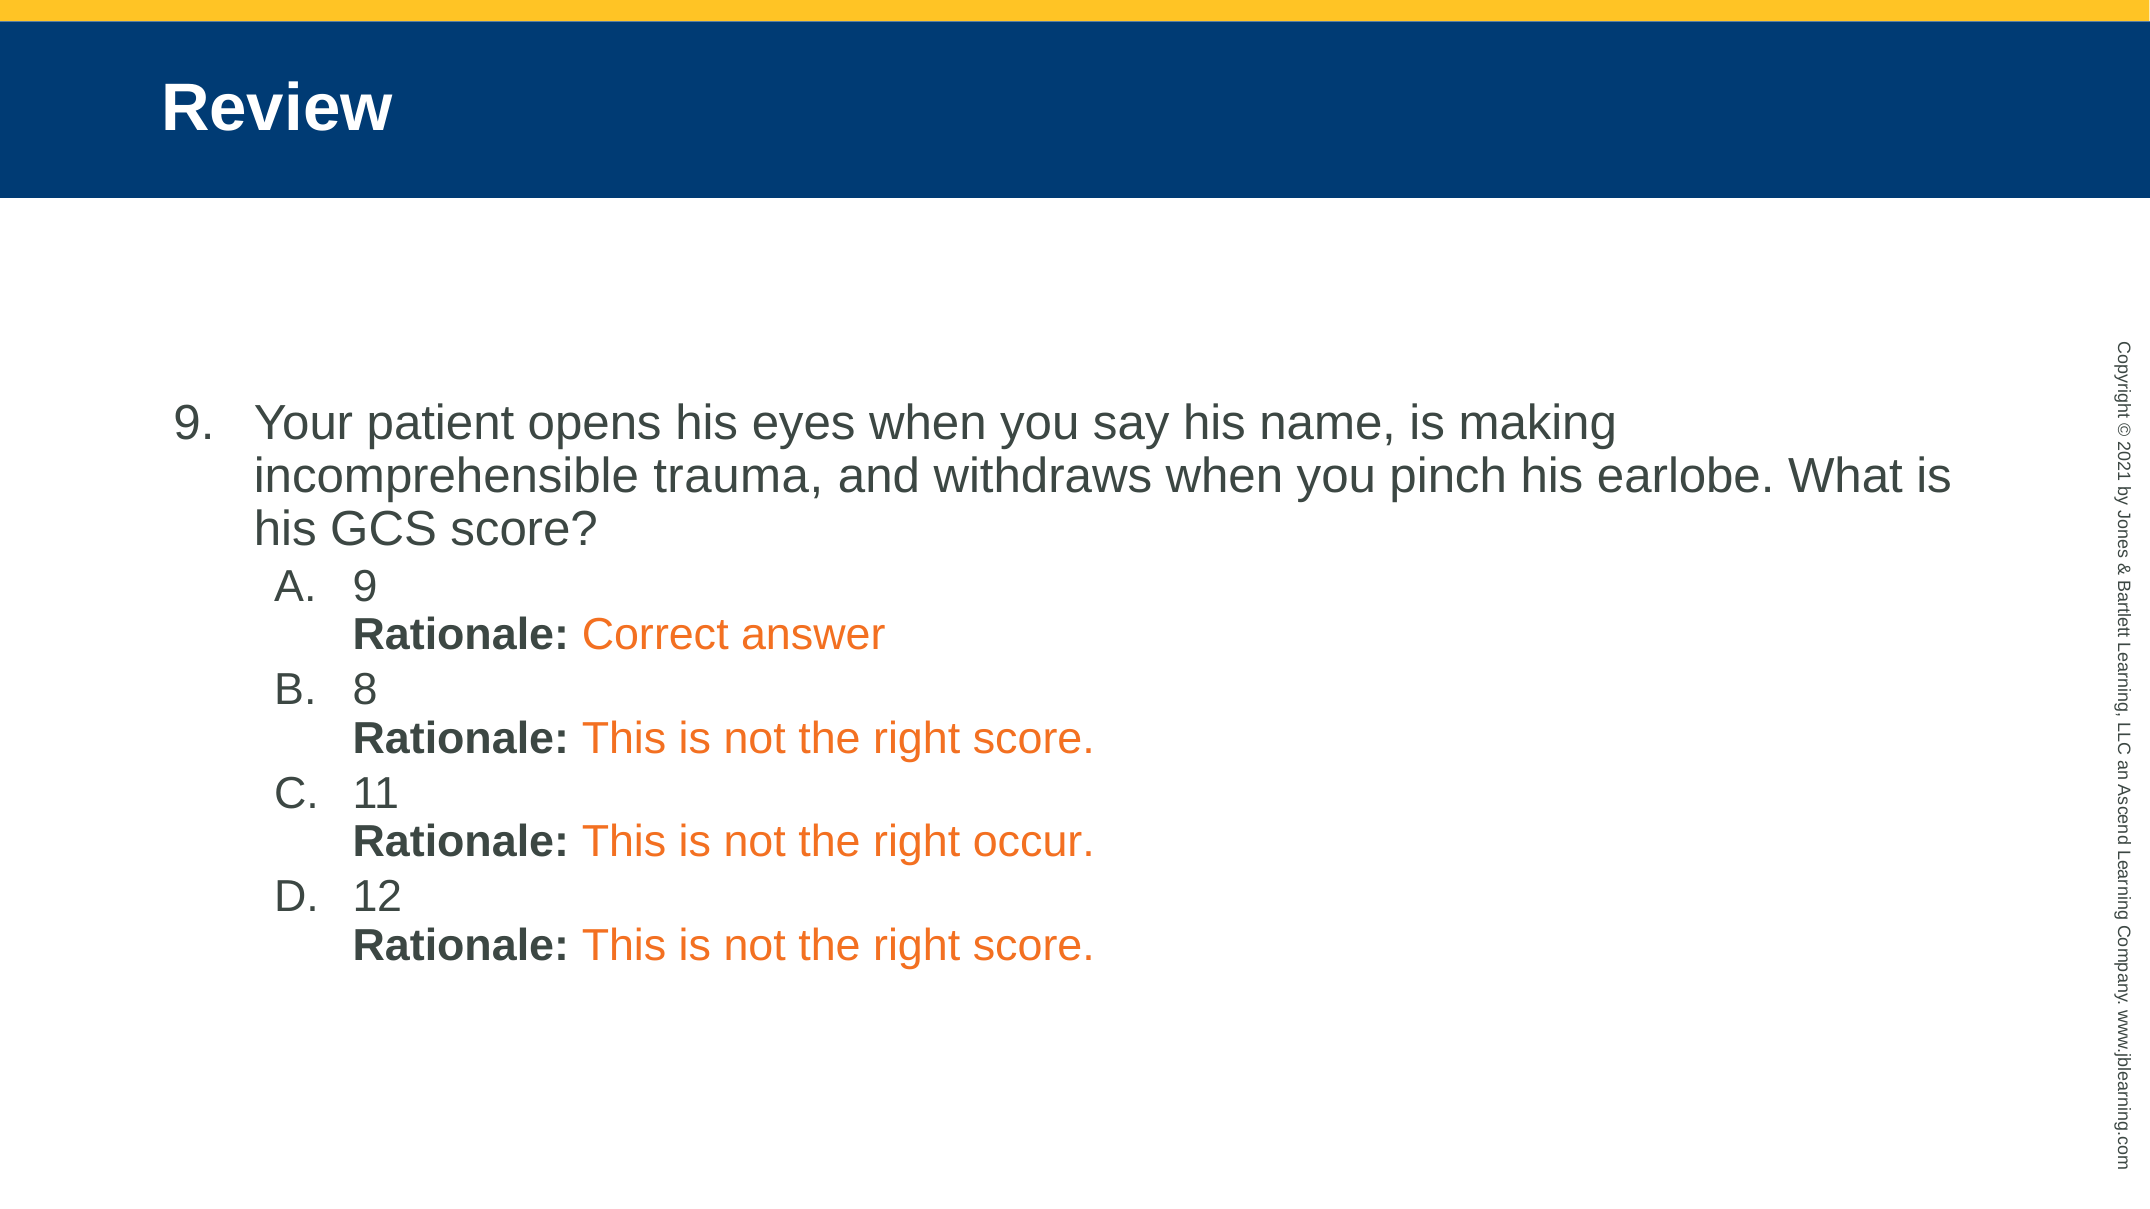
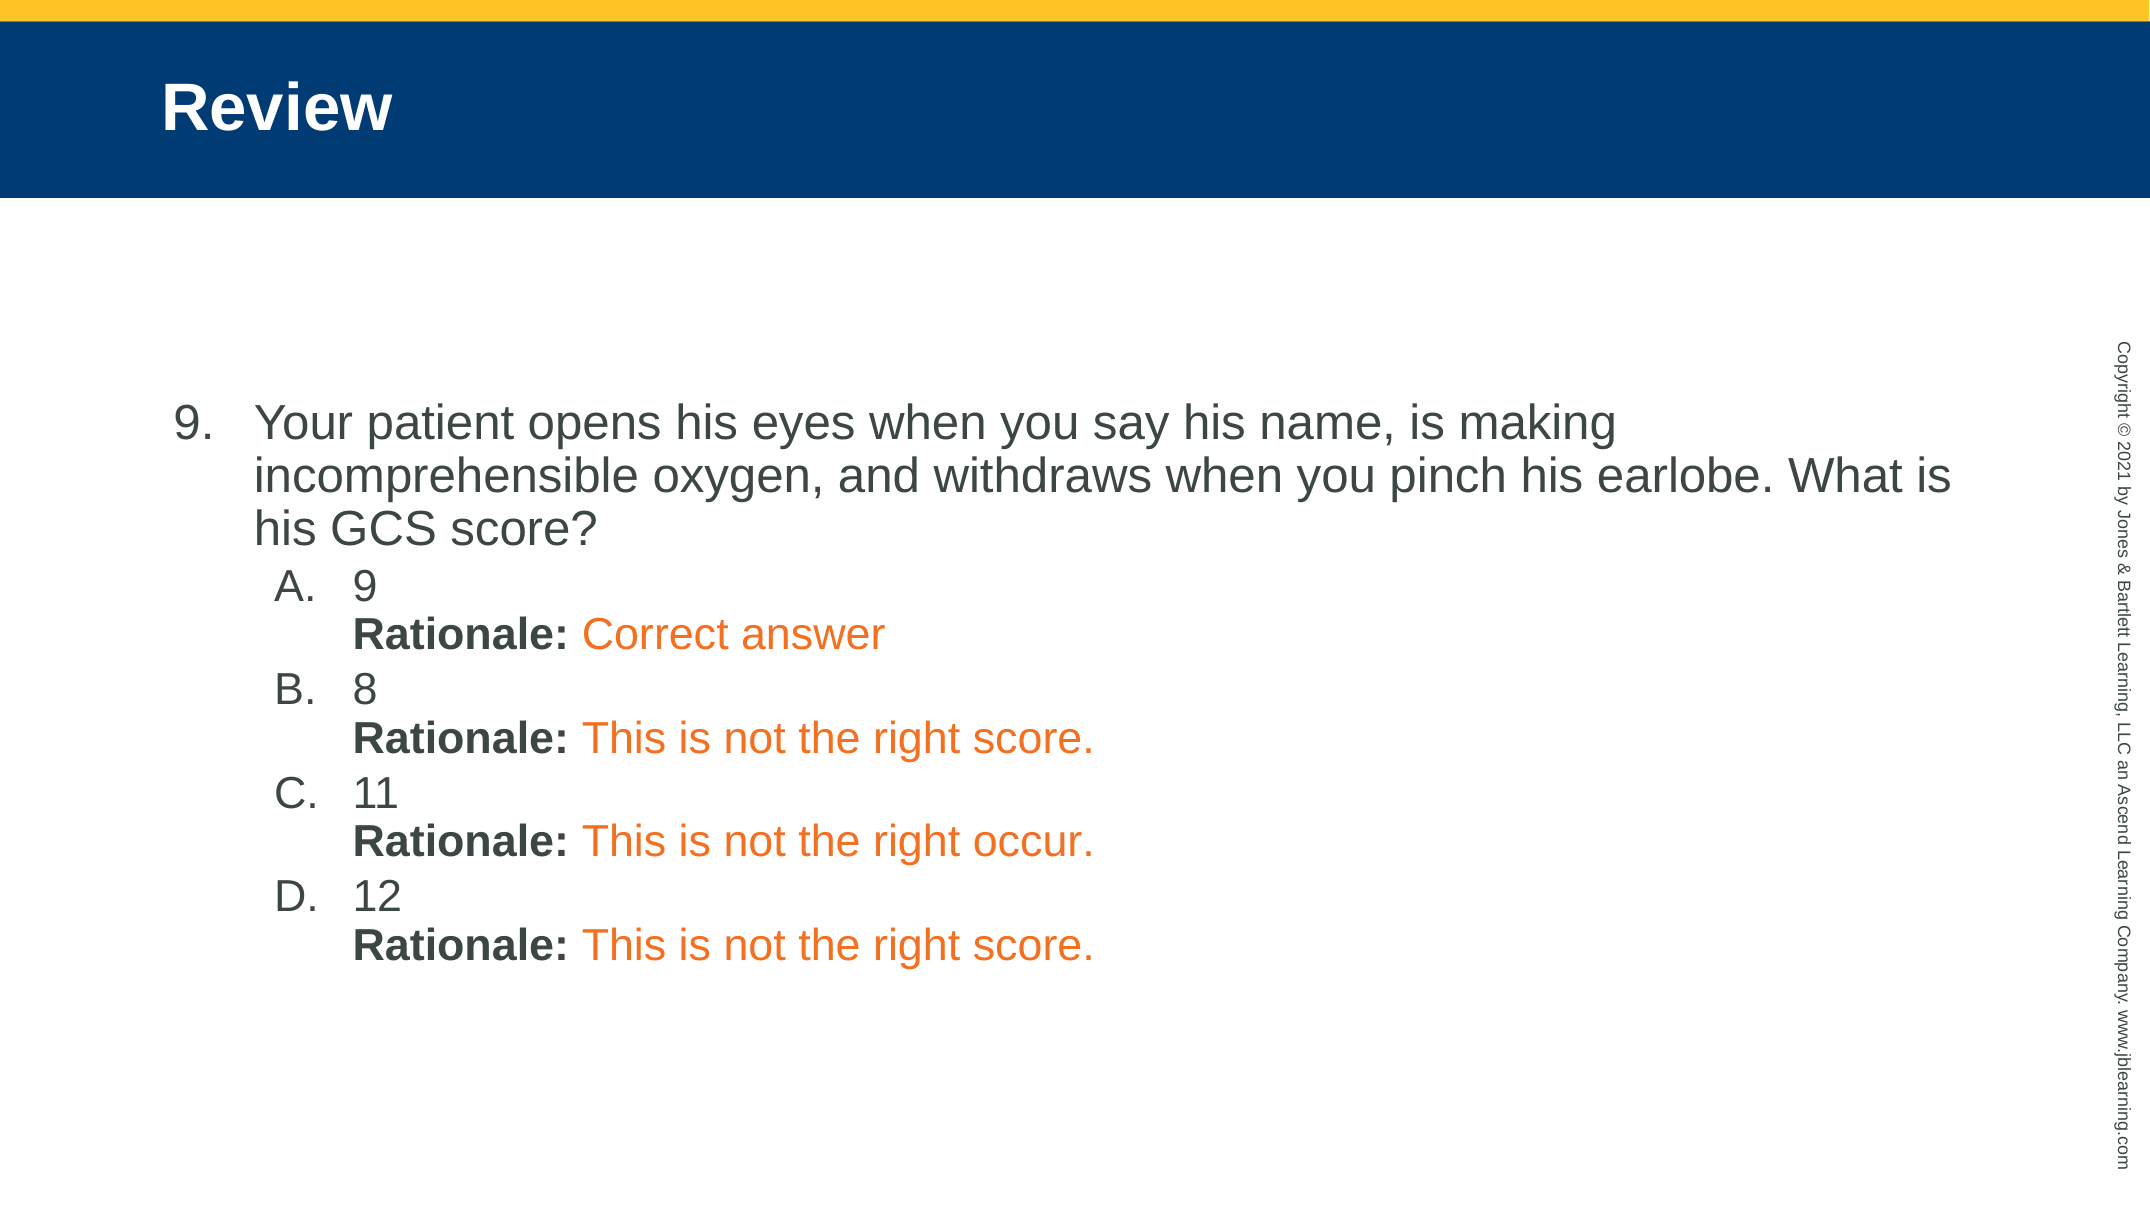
trauma: trauma -> oxygen (739, 476)
